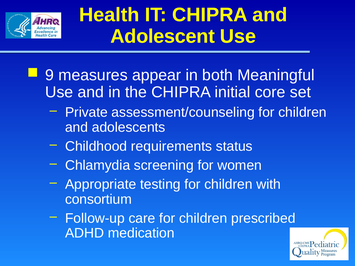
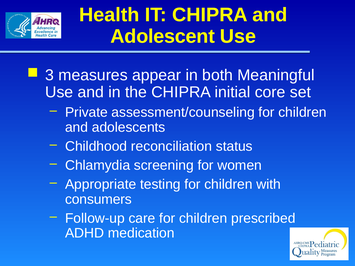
9: 9 -> 3 (50, 75)
requirements: requirements -> reconciliation (172, 146)
consortium: consortium -> consumers (98, 199)
